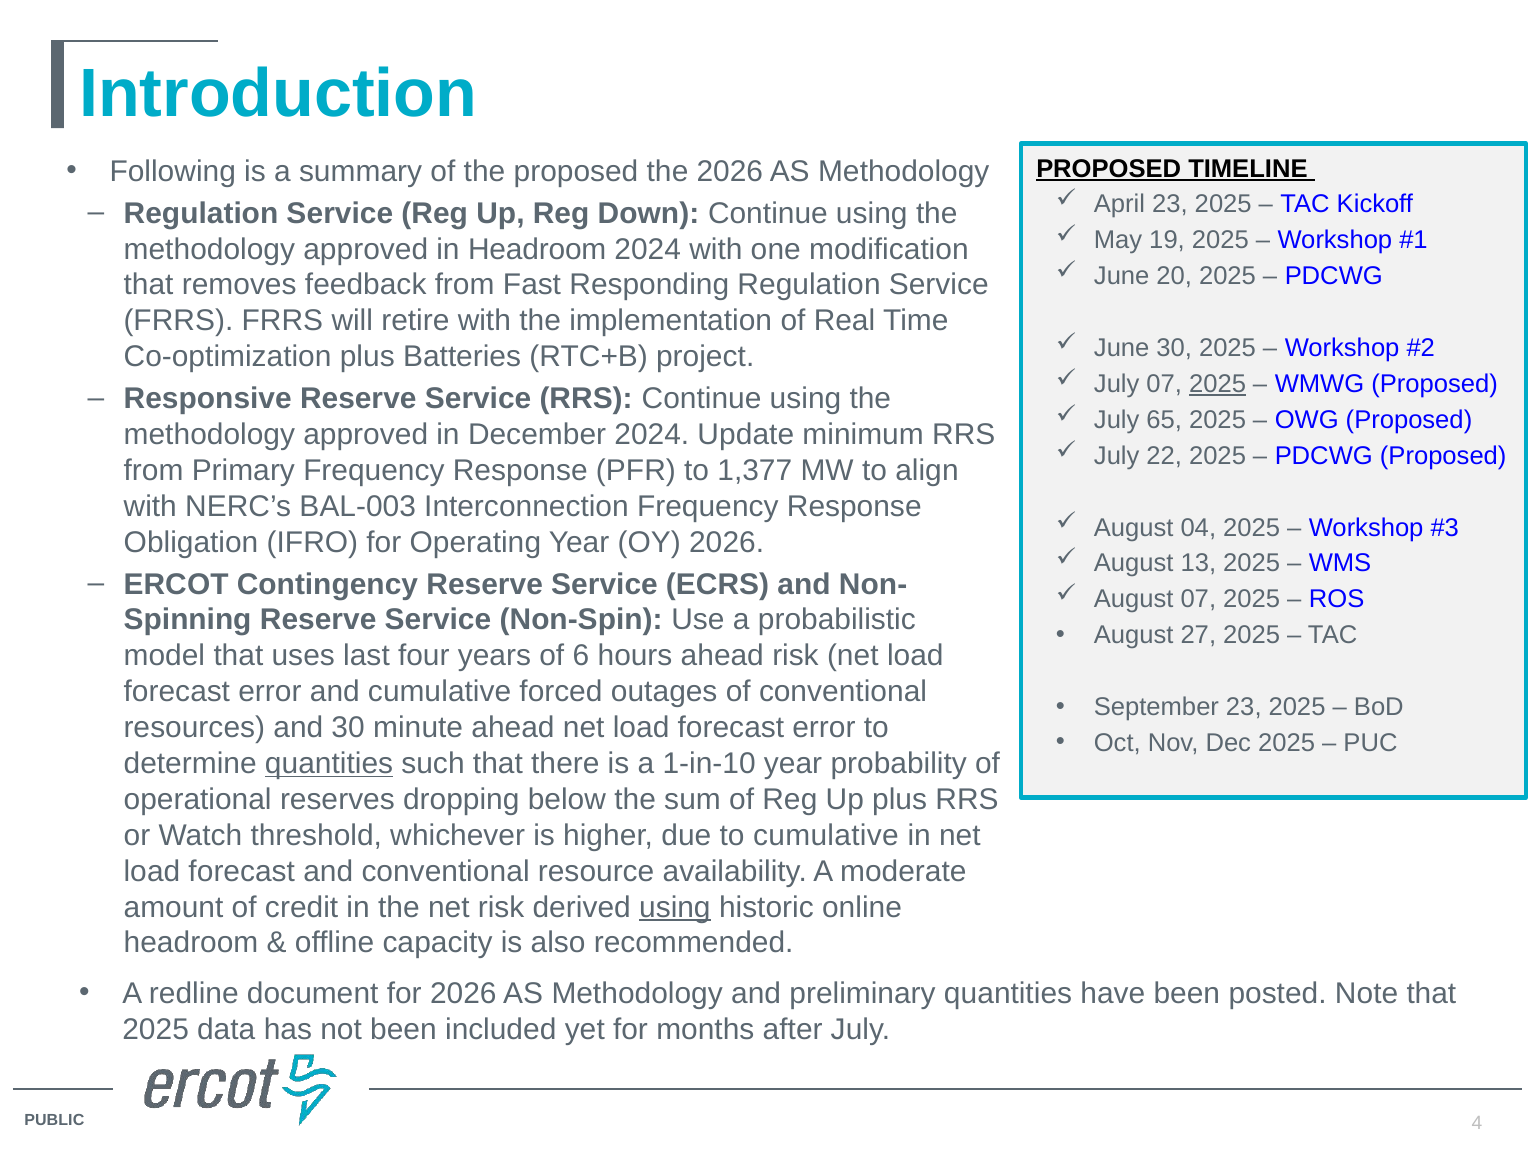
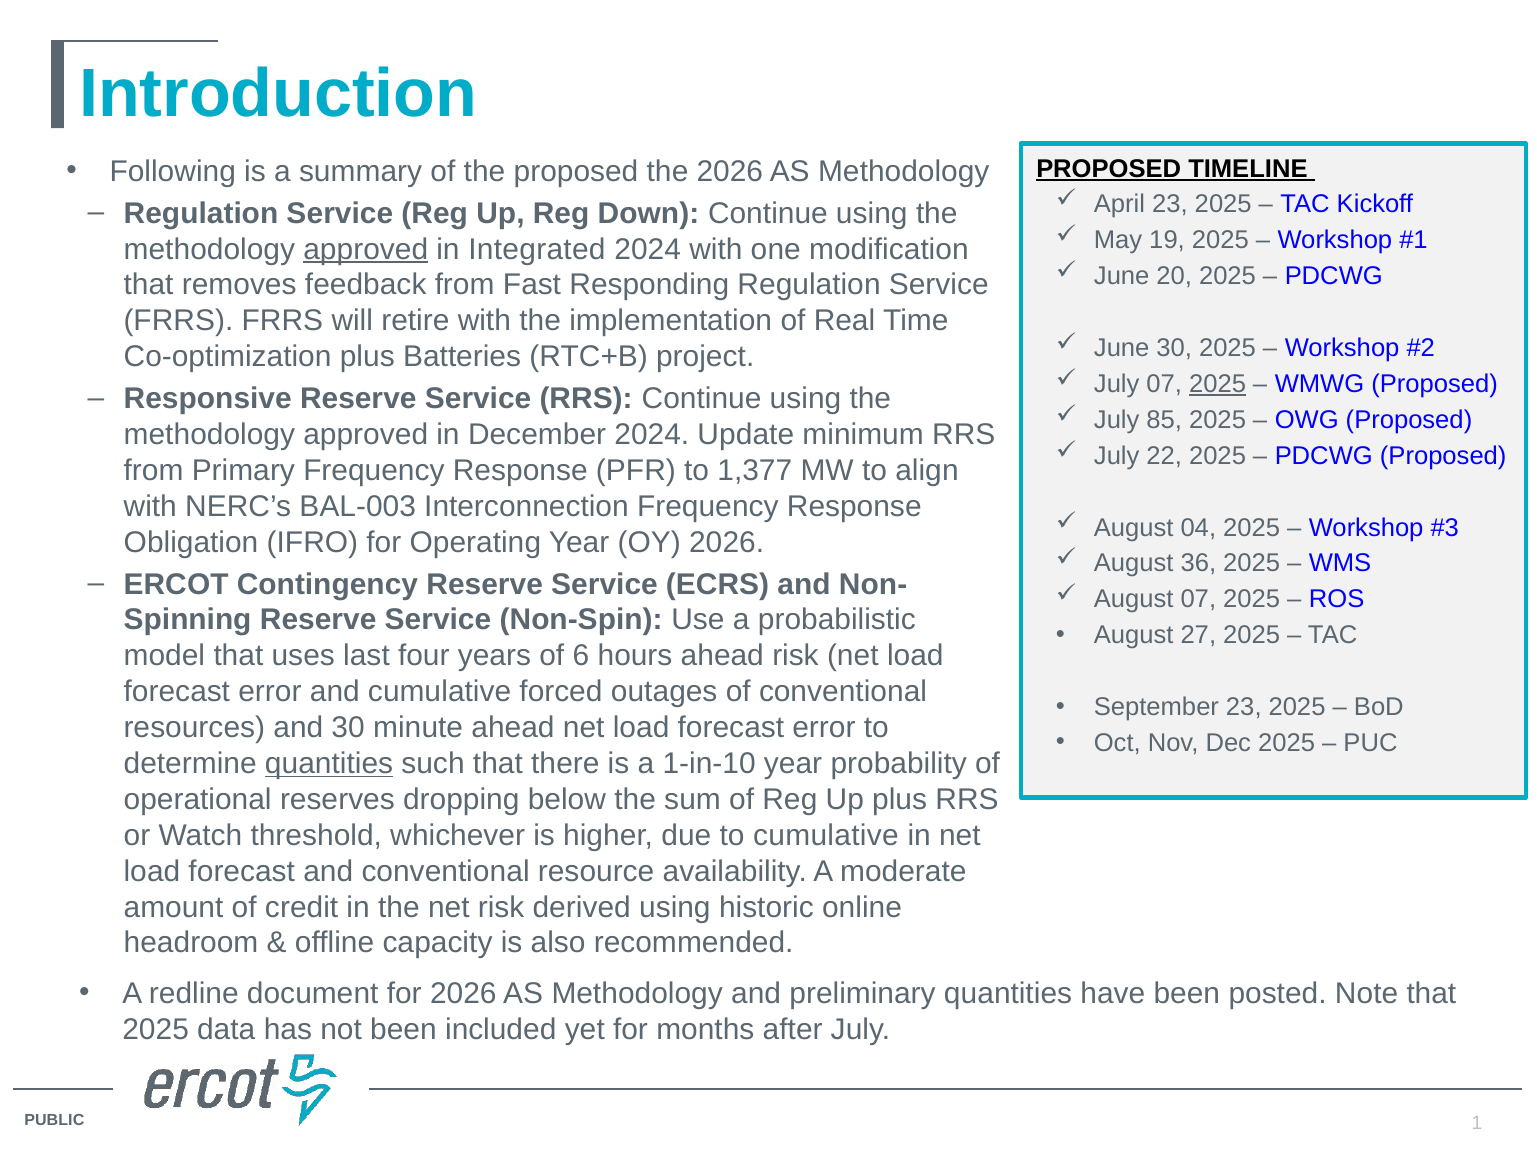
approved underline: none -> present (366, 249)
in Headroom: Headroom -> Integrated (537, 249)
65: 65 -> 85 (1164, 420)
13: 13 -> 36 (1198, 563)
using underline: present -> none (675, 907)
4: 4 -> 1 (1477, 1123)
